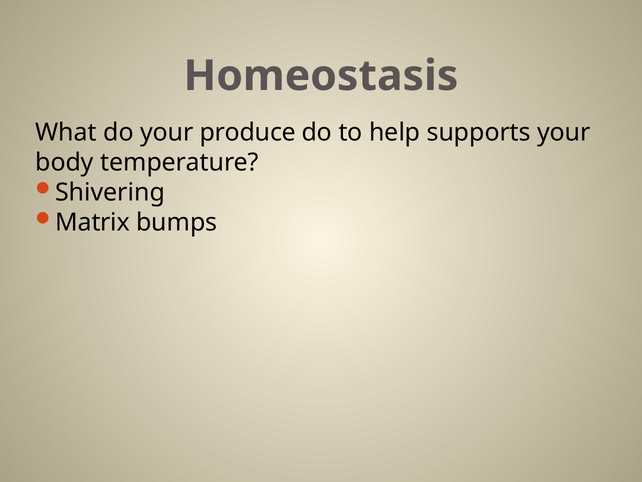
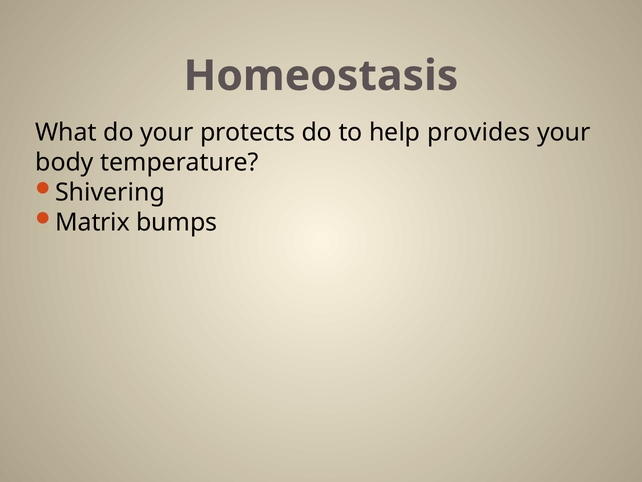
produce: produce -> protects (248, 132)
supports: supports -> provides (479, 132)
